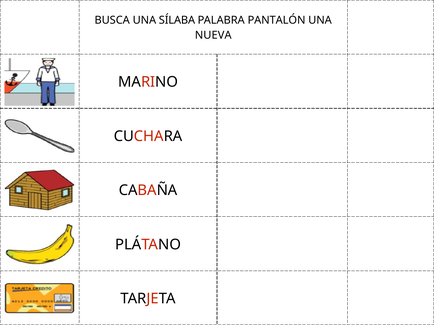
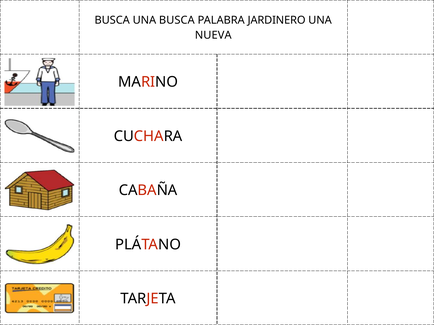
UNA SÍLABA: SÍLABA -> BUSCA (177, 20)
PANTALÓN: PANTALÓN -> JARDINERO (277, 20)
